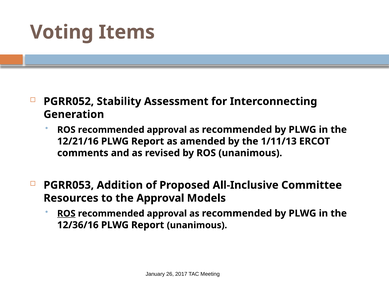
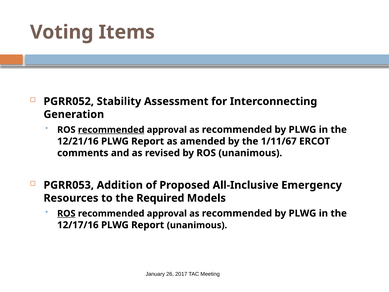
recommended underline: none -> present (111, 130)
1/11/13: 1/11/13 -> 1/11/67 (279, 141)
Committee: Committee -> Emergency (312, 185)
the Approval: Approval -> Required (160, 198)
12/36/16: 12/36/16 -> 12/17/16 (78, 225)
